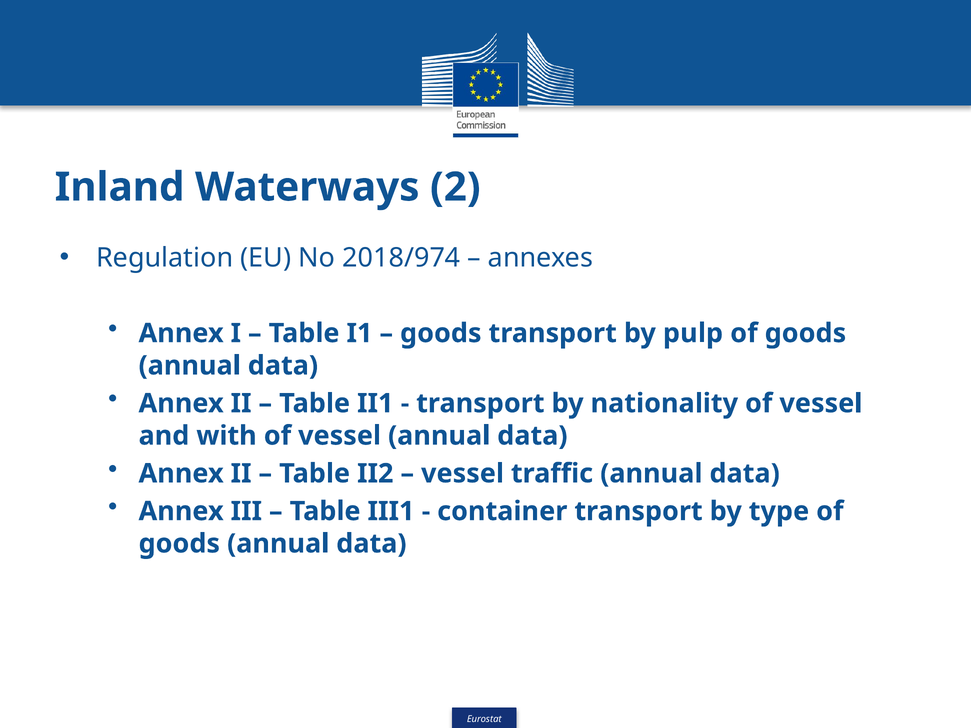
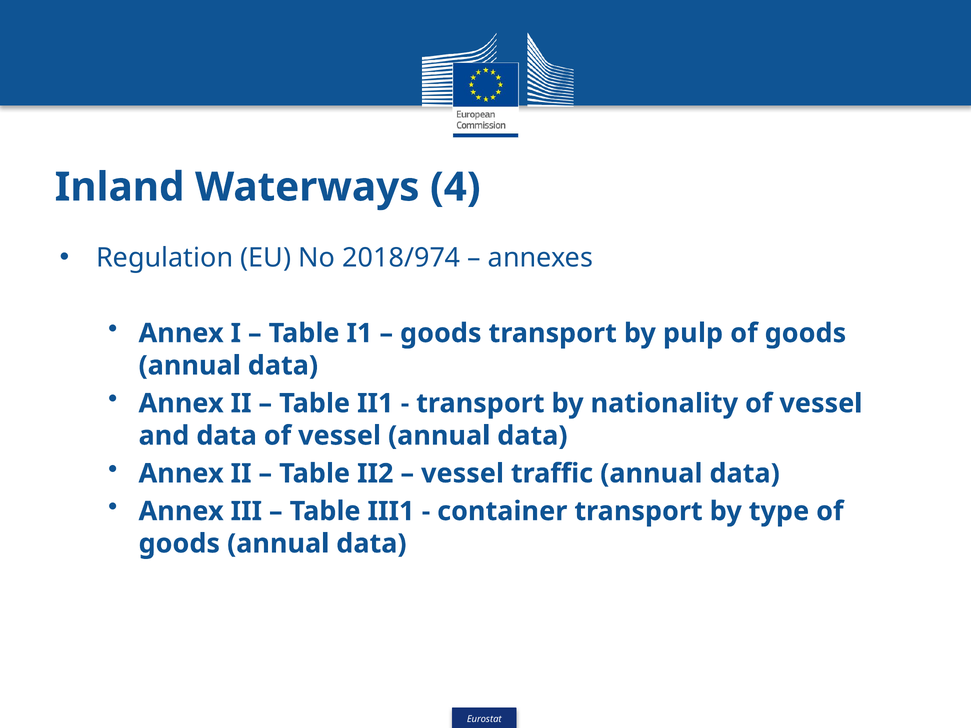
2: 2 -> 4 (455, 187)
and with: with -> data (227, 436)
